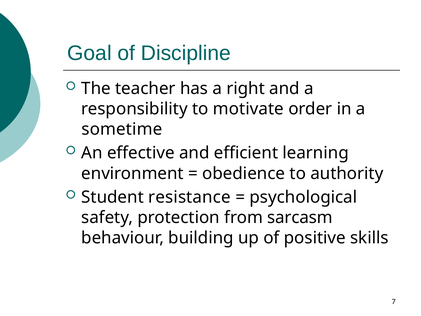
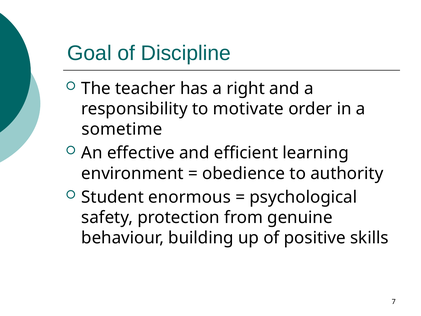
resistance: resistance -> enormous (190, 197)
sarcasm: sarcasm -> genuine (300, 217)
